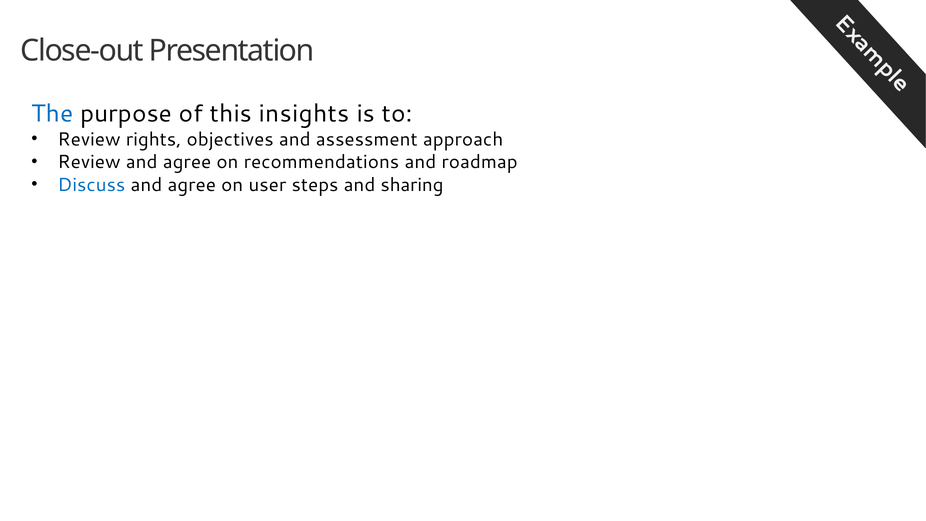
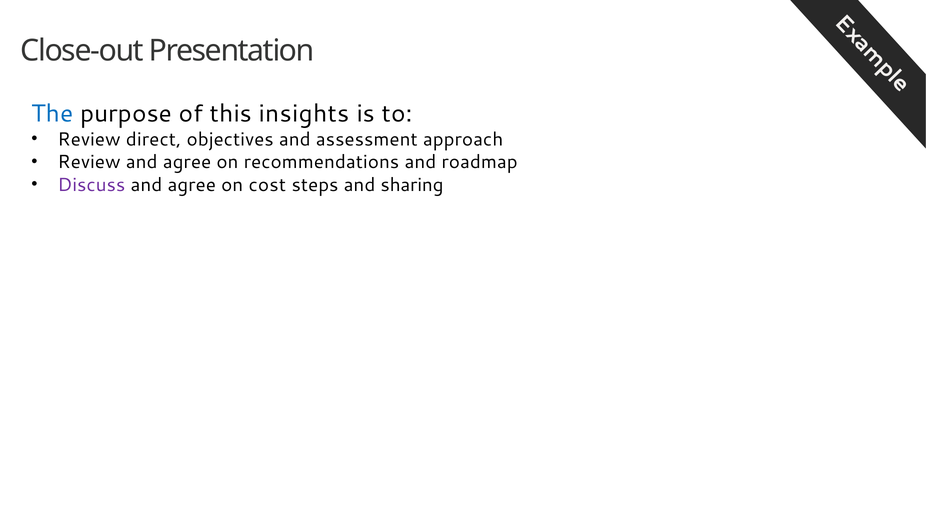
rights: rights -> direct (154, 139)
Discuss colour: blue -> purple (91, 185)
user: user -> cost (267, 185)
